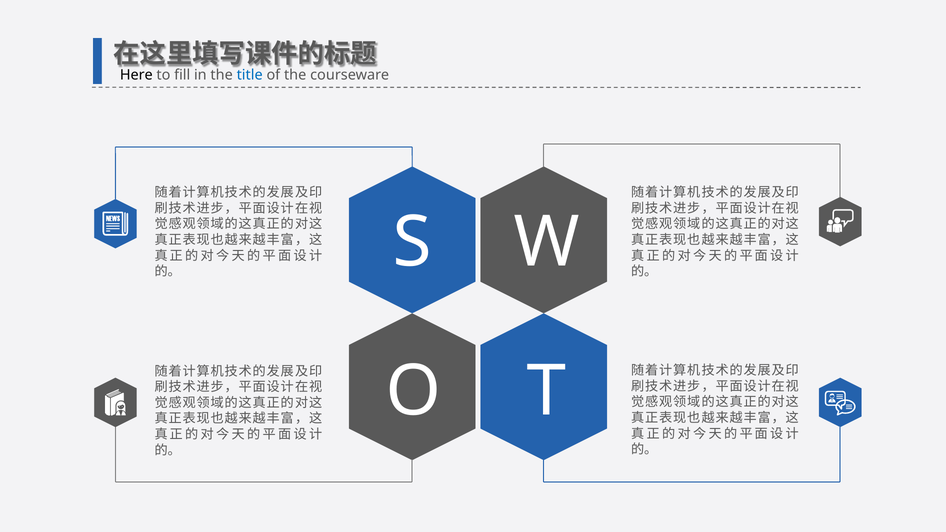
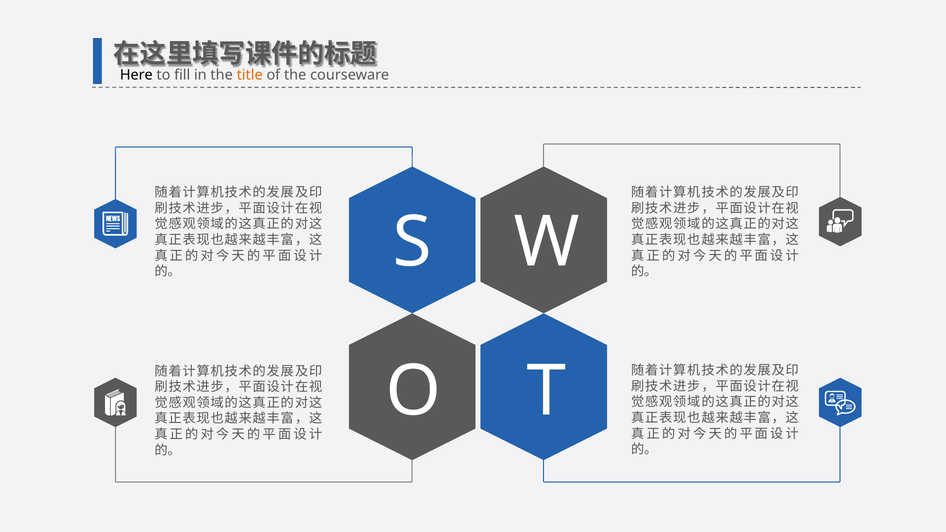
title colour: blue -> orange (250, 75)
